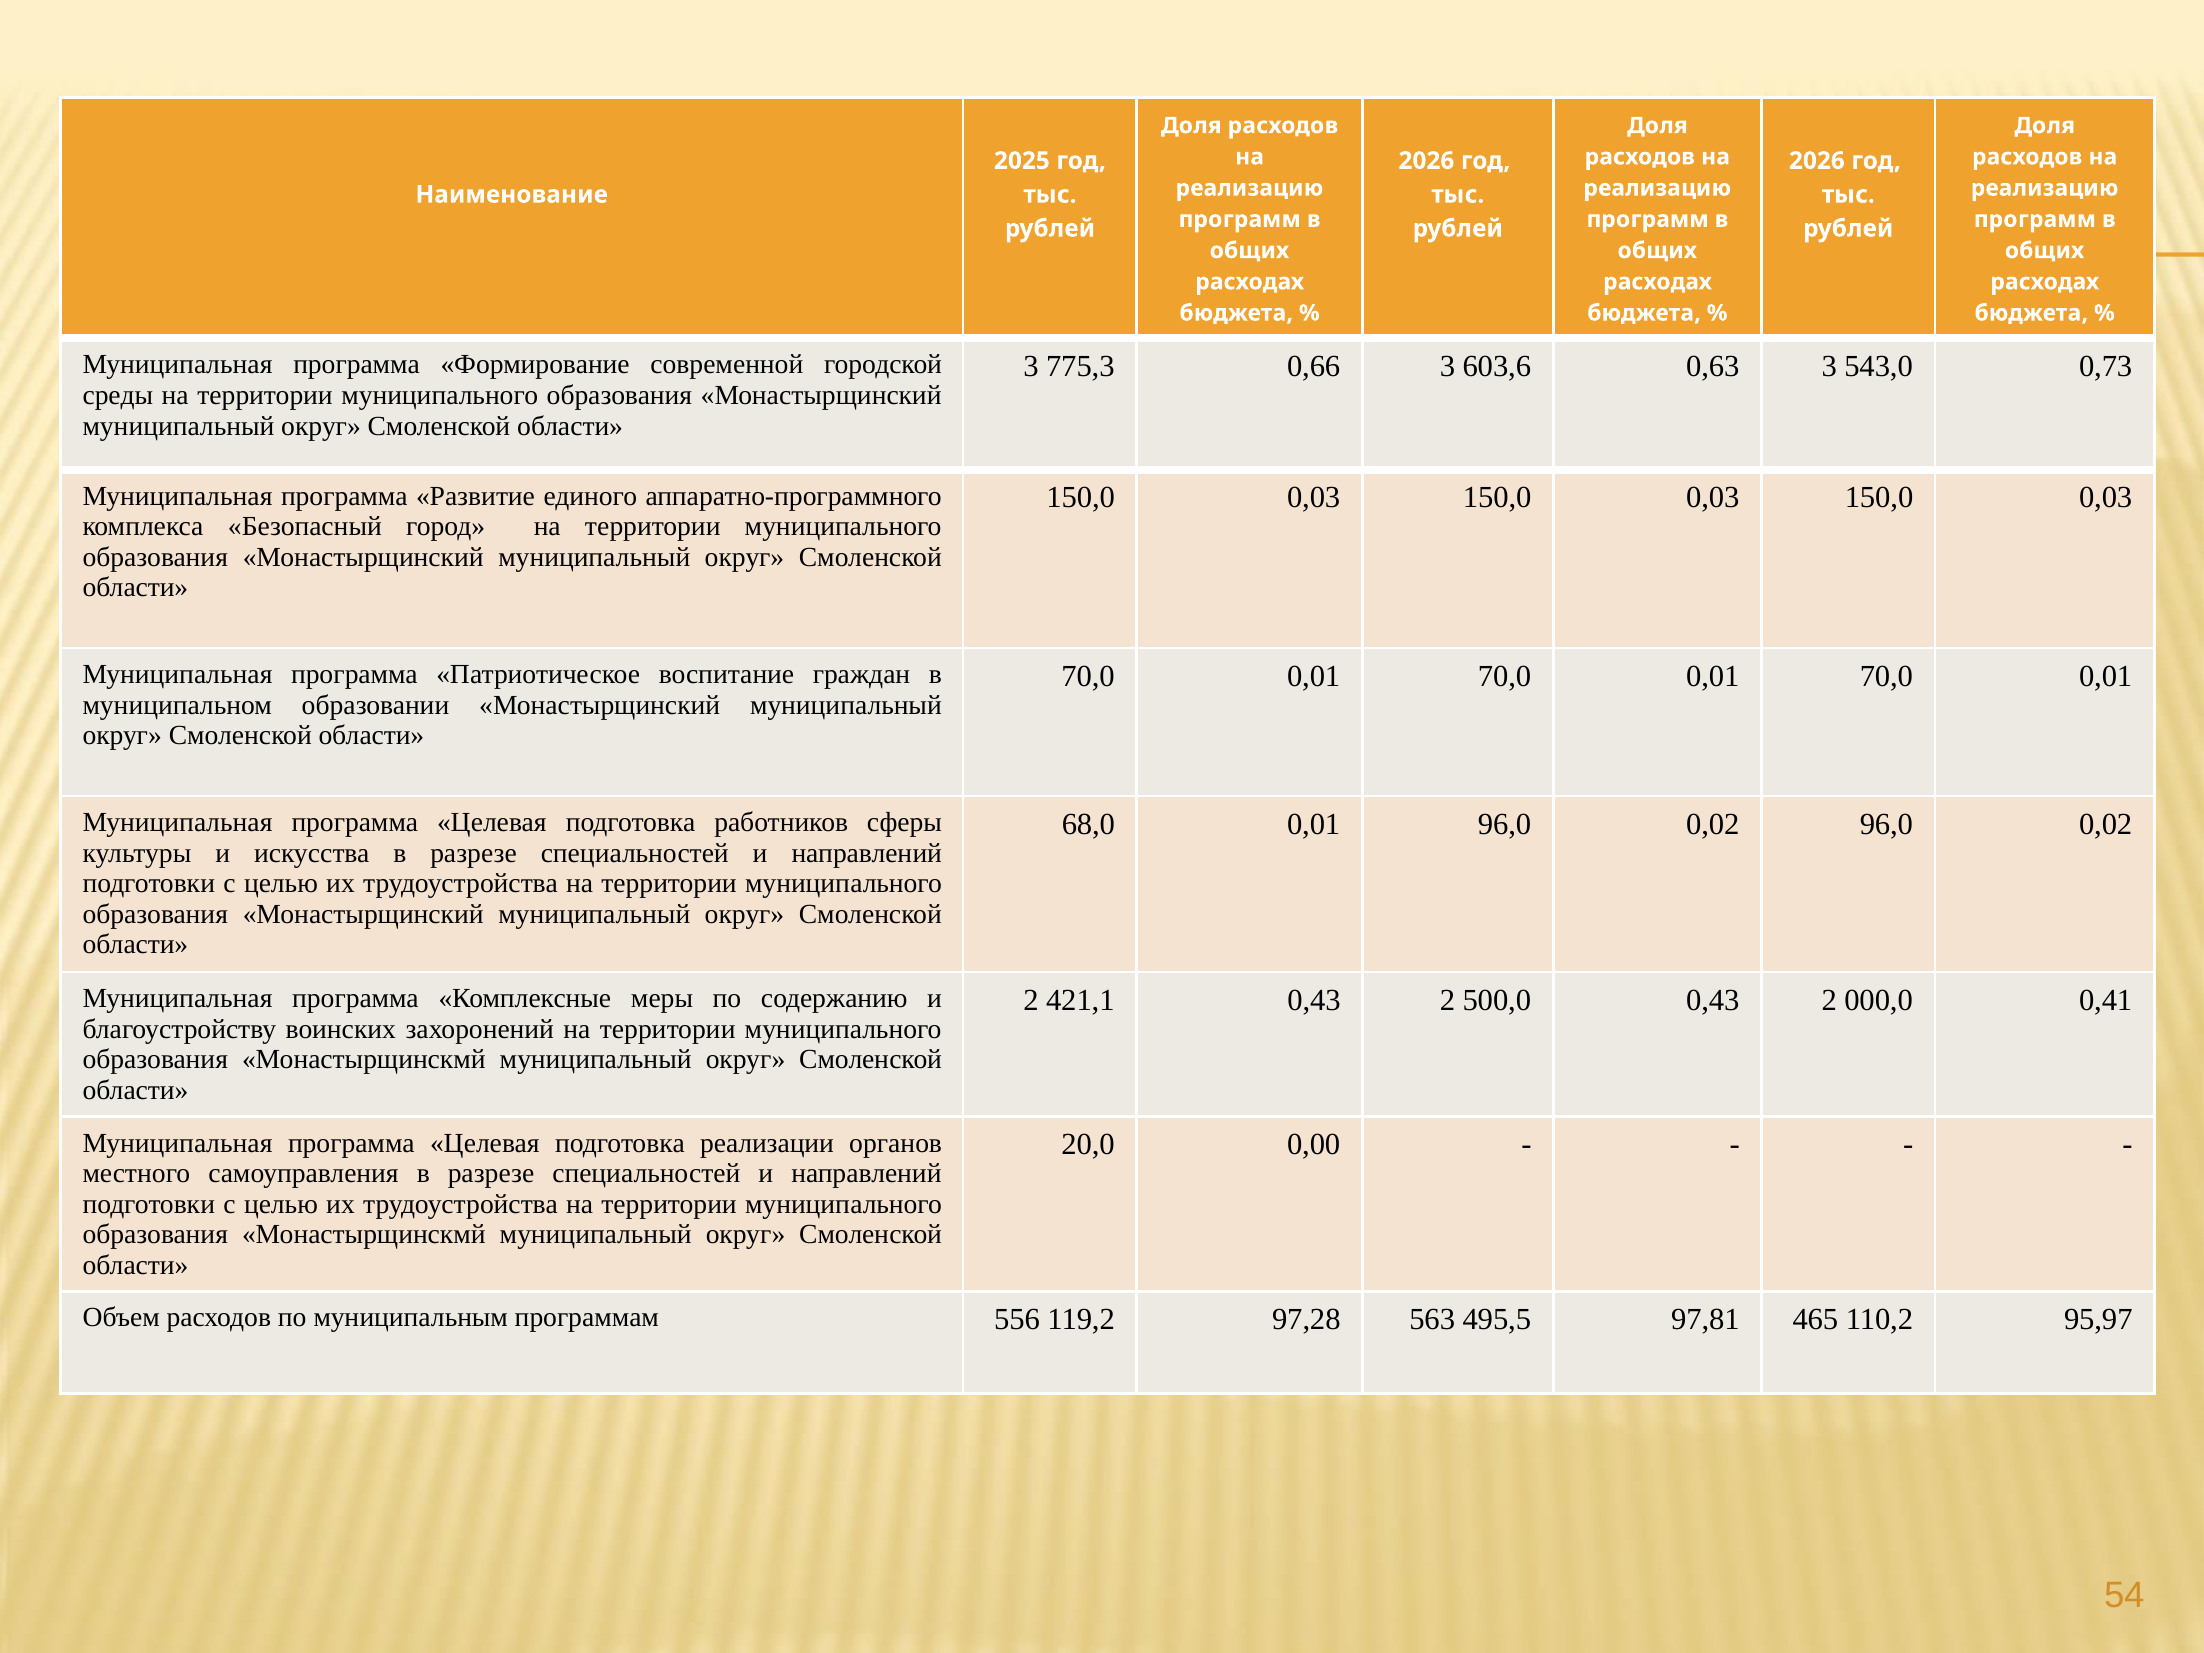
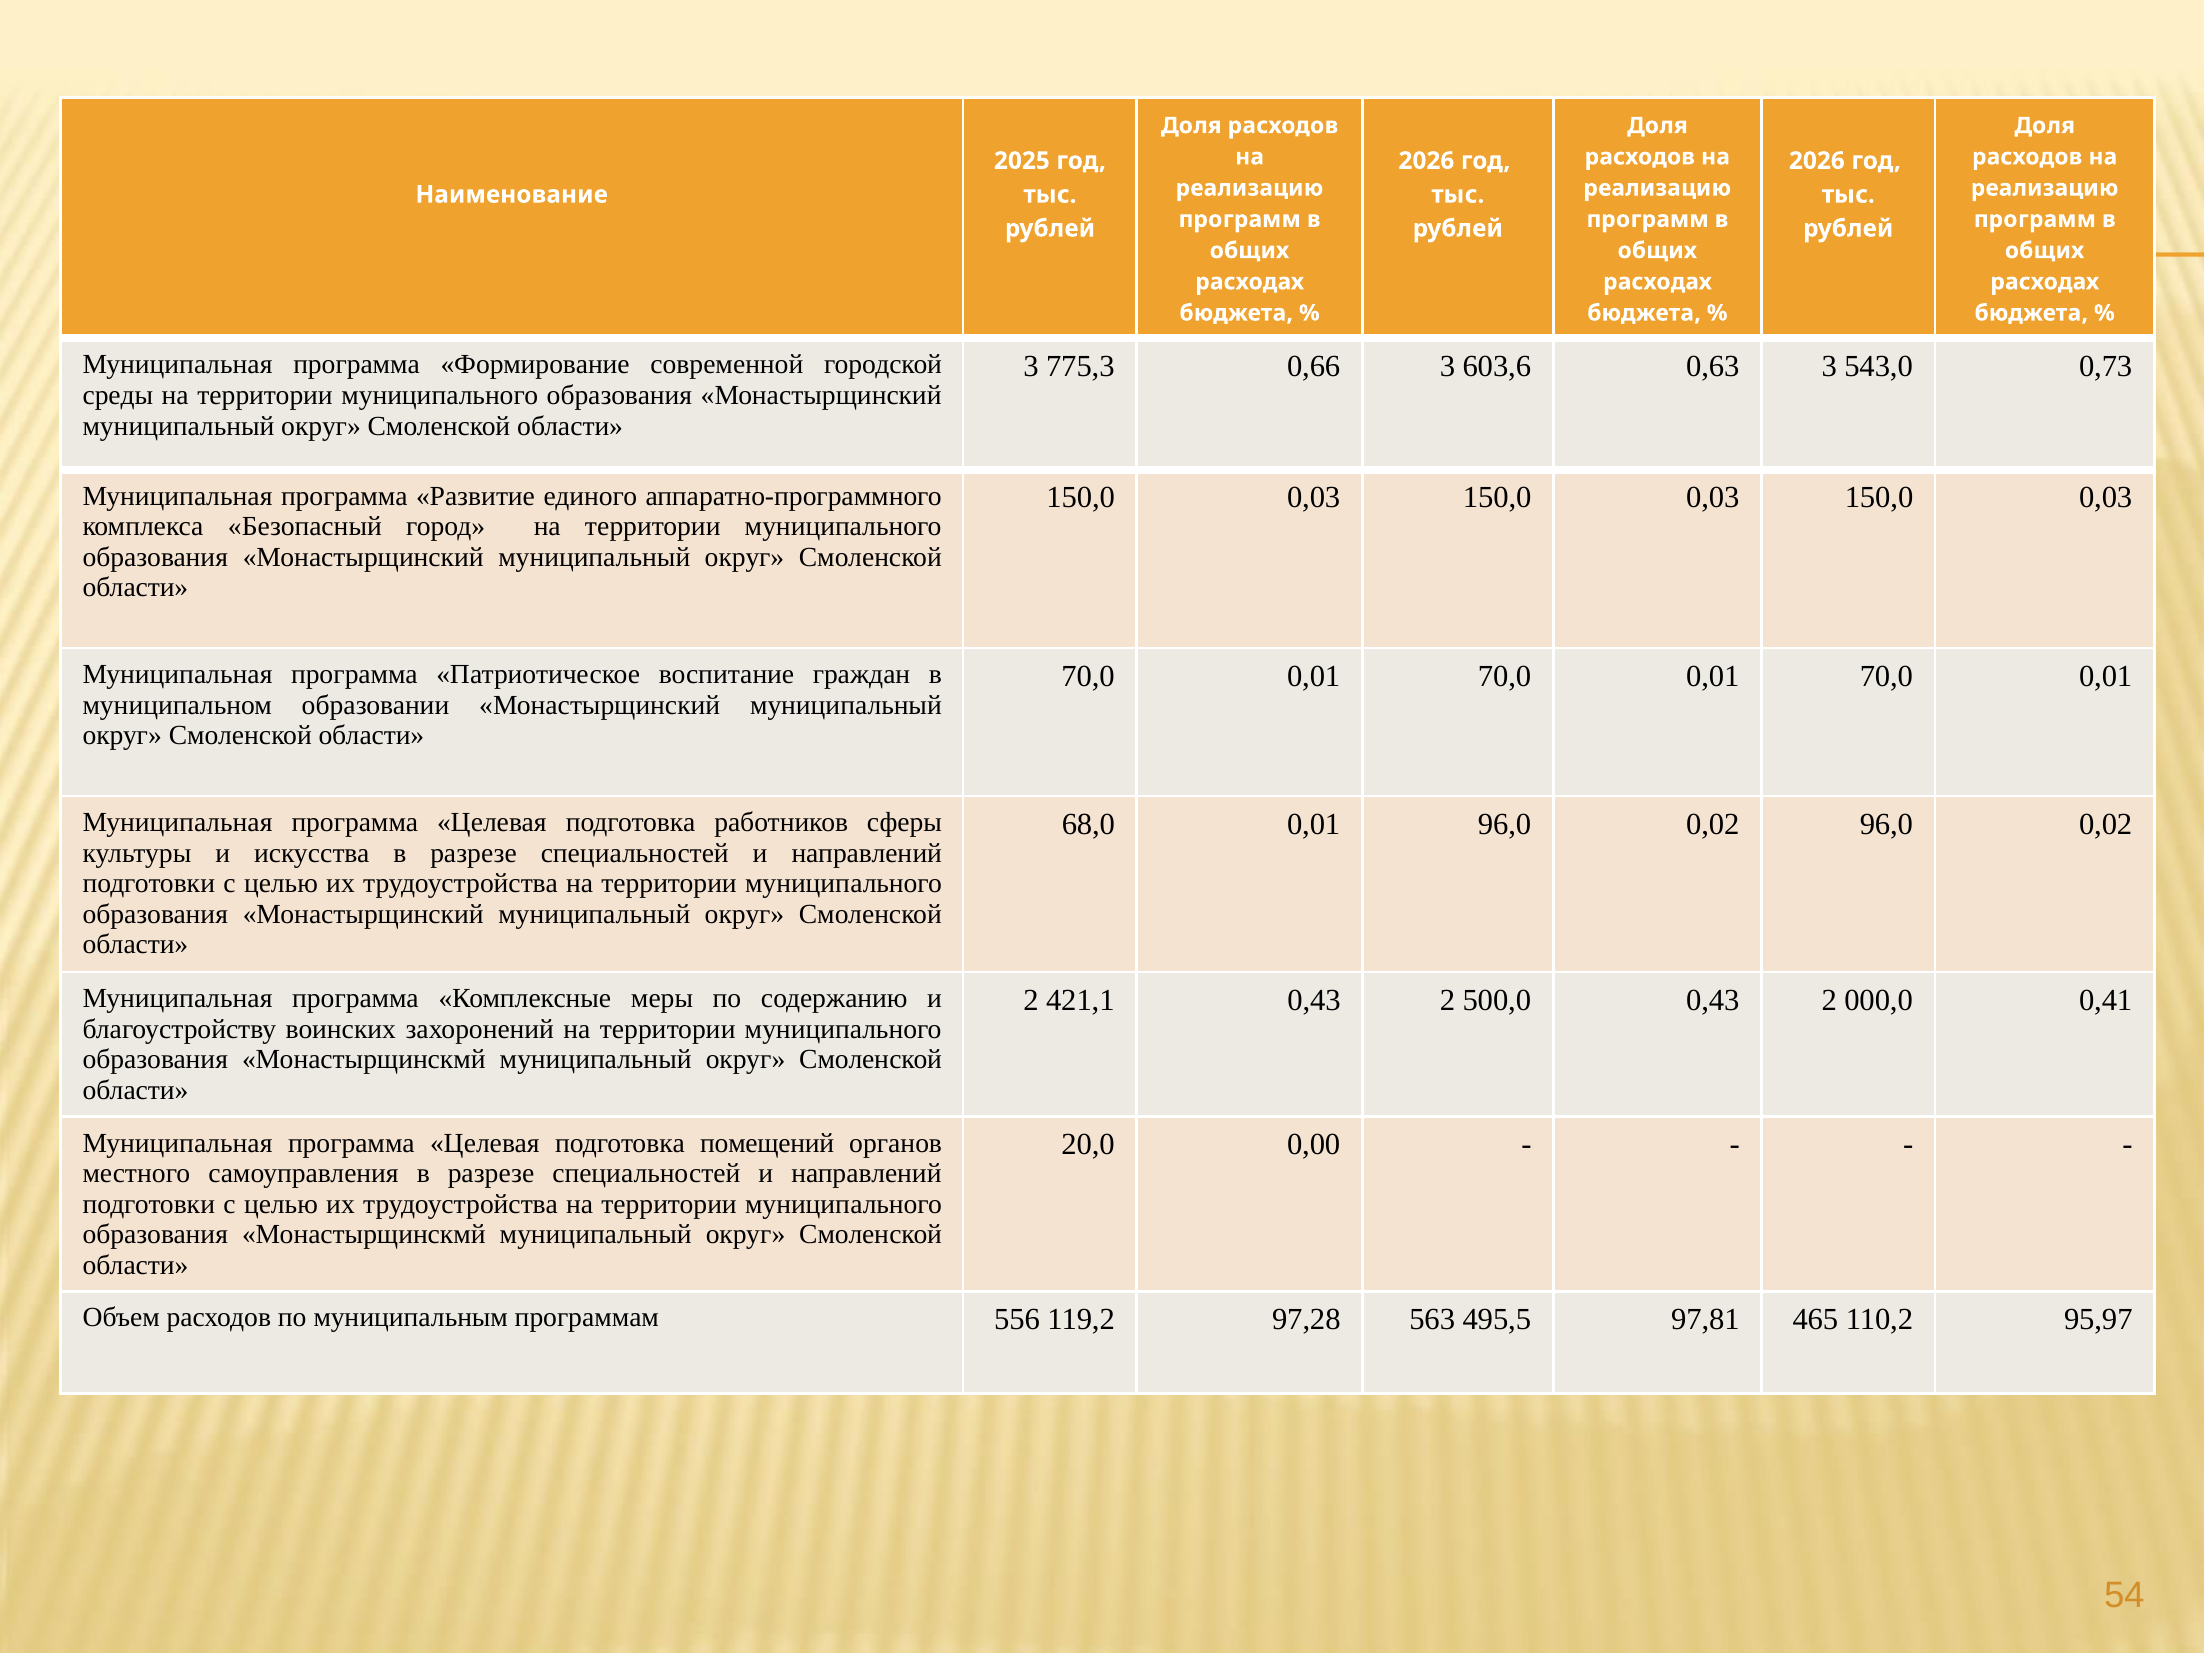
реализации: реализации -> помещений (767, 1143)
